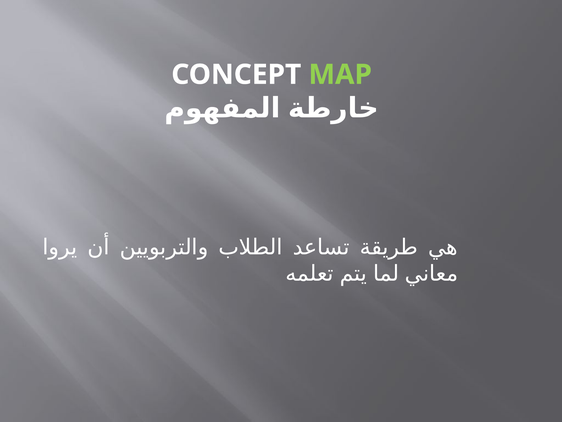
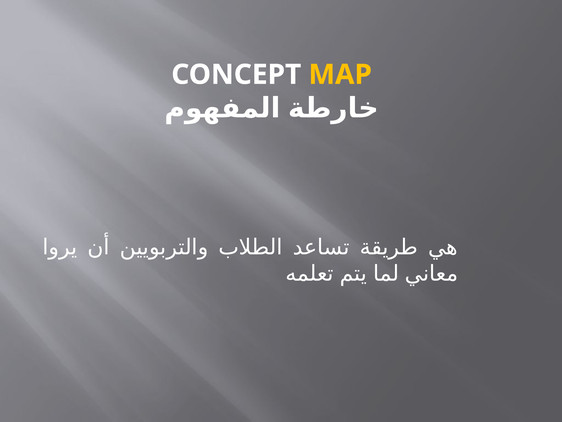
MAP colour: light green -> yellow (340, 74)
